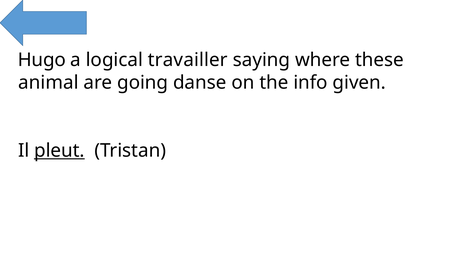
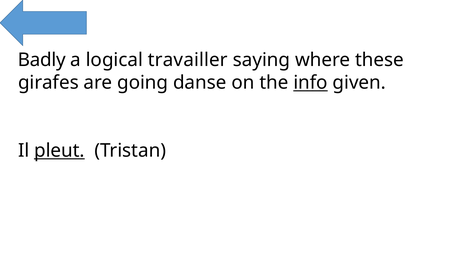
Hugo: Hugo -> Badly (42, 60)
animal: animal -> girafes (48, 83)
info underline: none -> present (311, 83)
